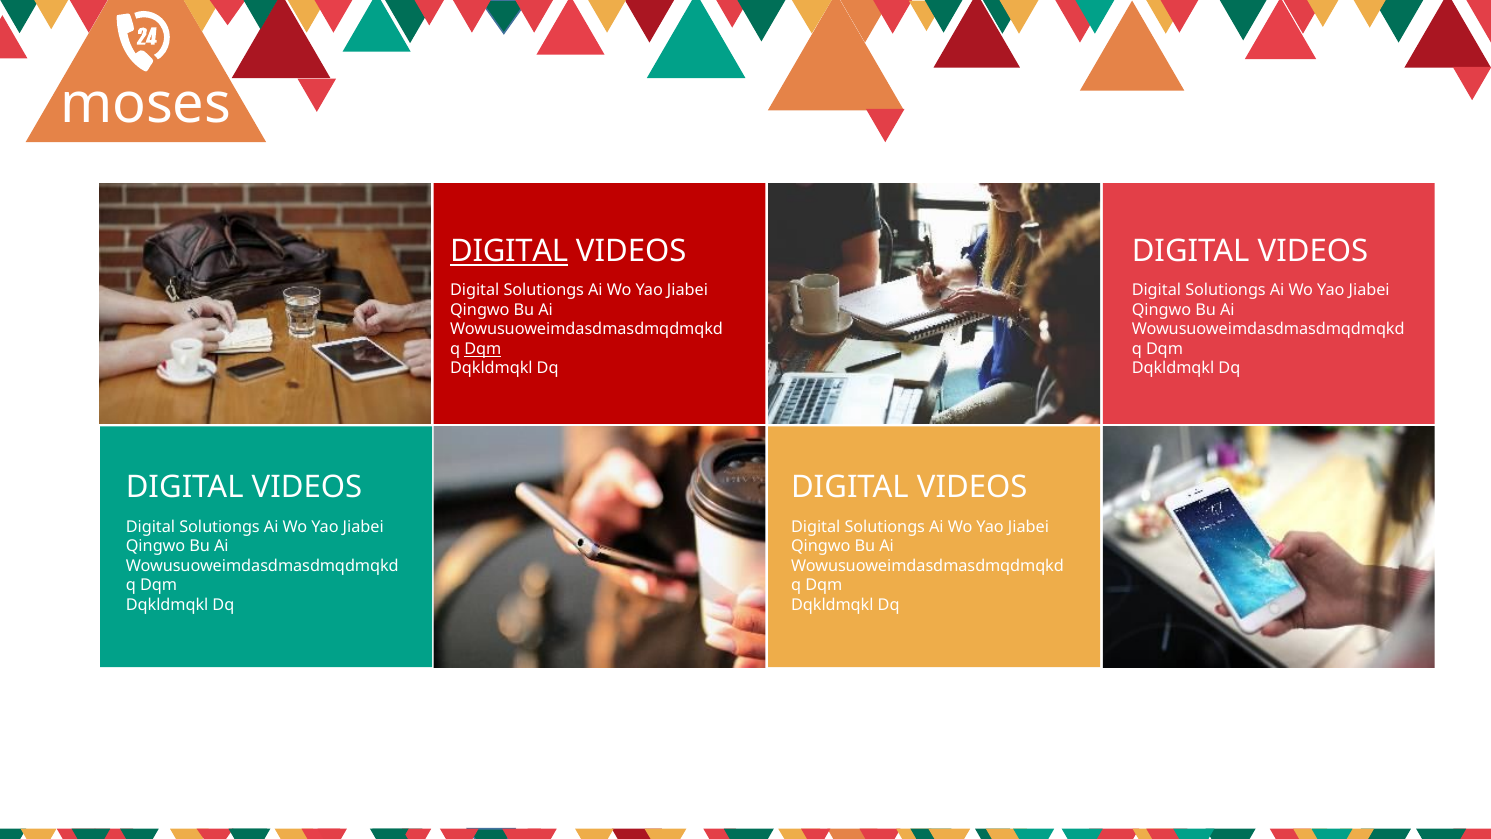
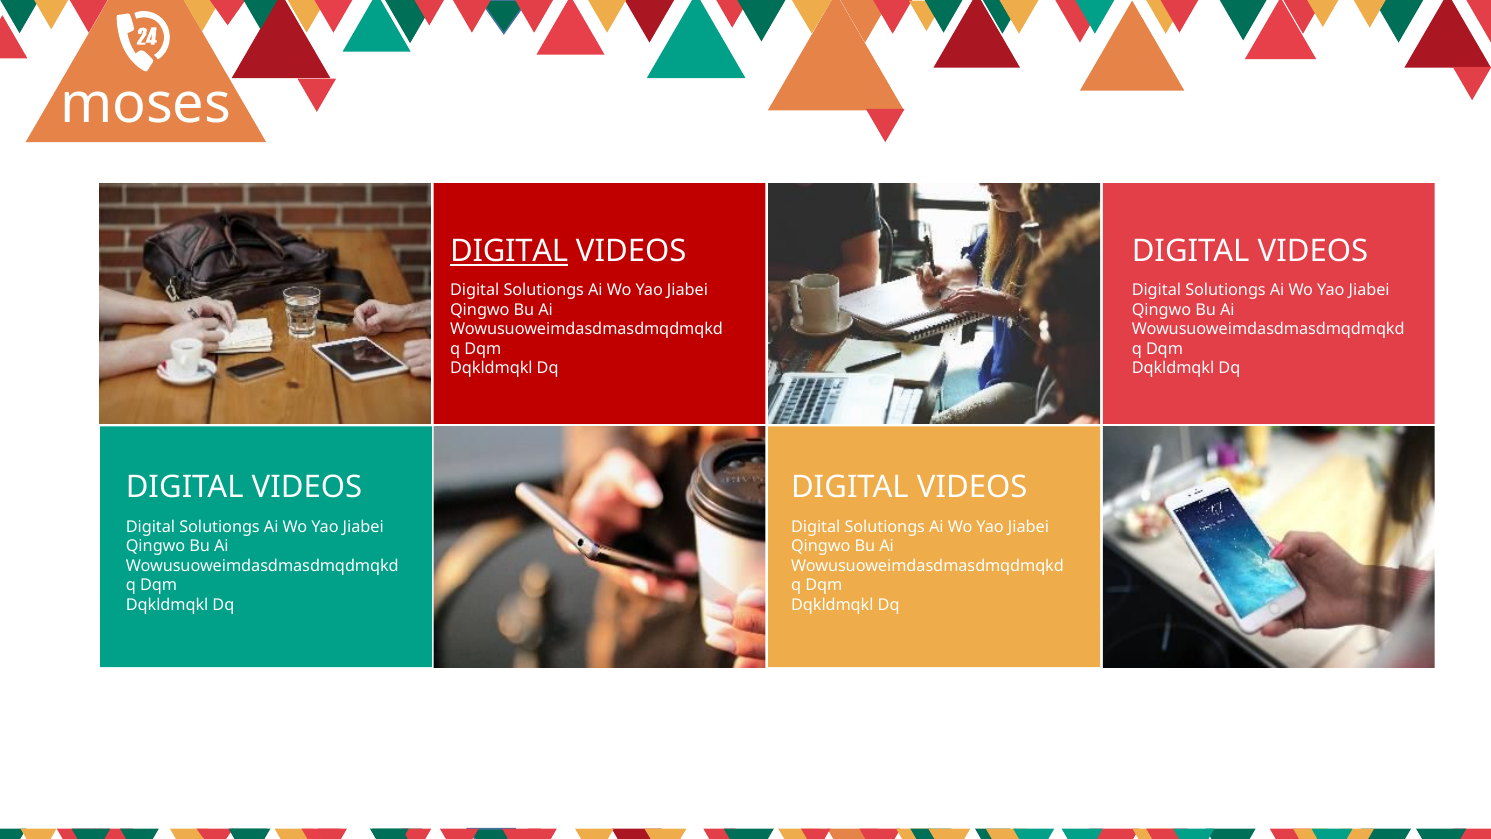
Dqm underline: present -> none (483, 349)
